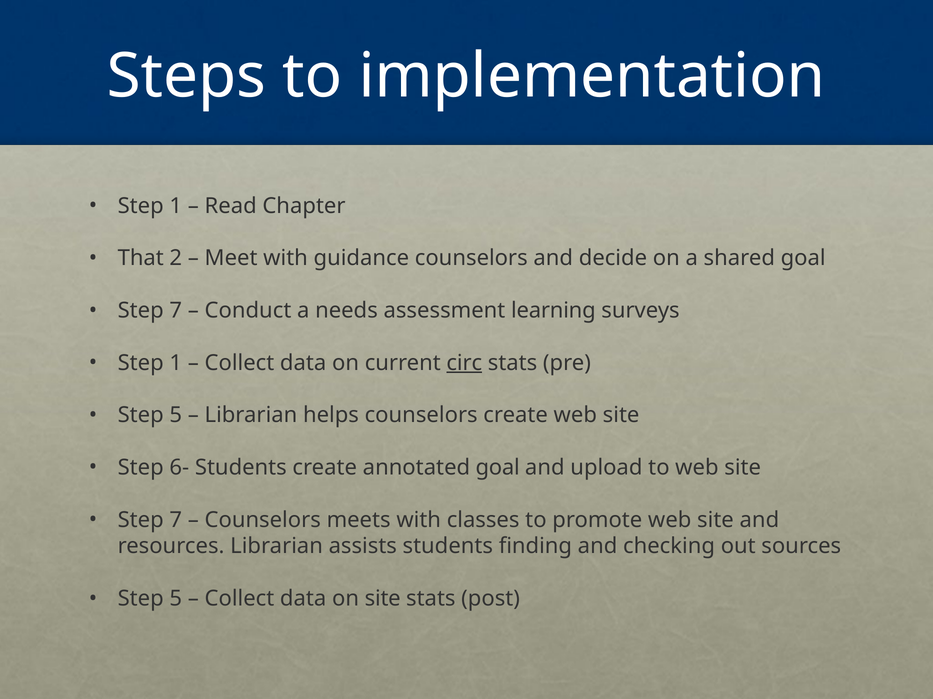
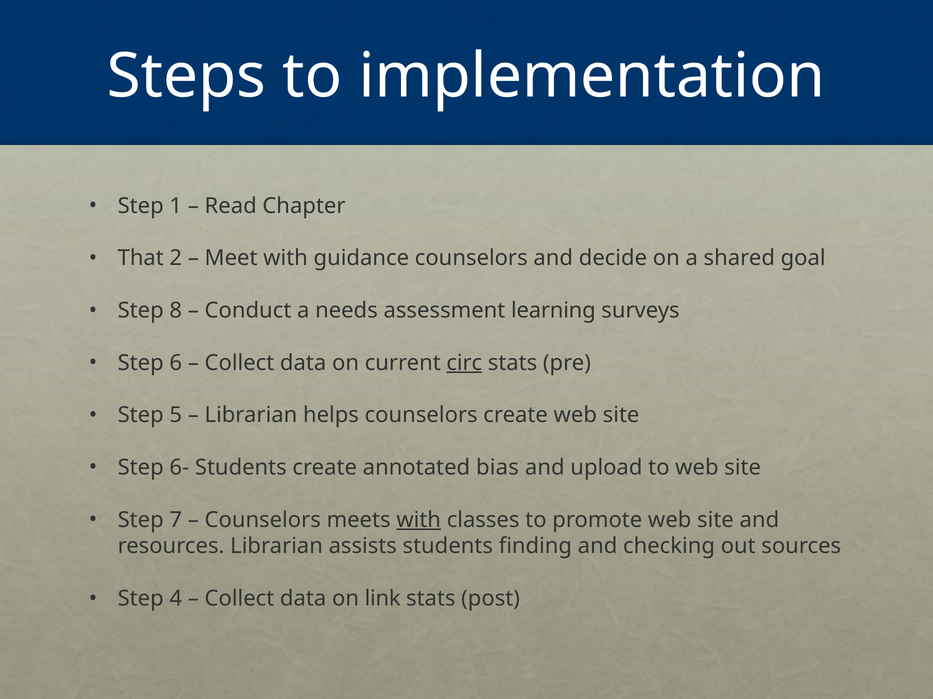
7: 7 -> 8 (176, 311)
1: 1 -> 6 (176, 363)
annotated goal: goal -> bias (497, 468)
with underline: none -> present (419, 520)
5: 5 -> 4 (176, 599)
on site: site -> link (383, 599)
